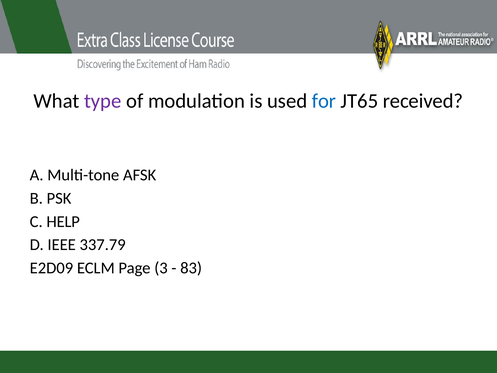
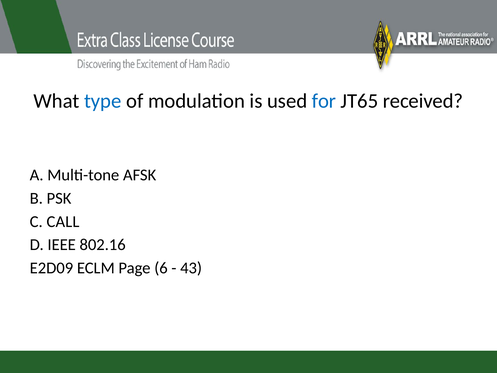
type colour: purple -> blue (103, 101)
HELP: HELP -> CALL (63, 221)
337.79: 337.79 -> 802.16 (103, 245)
3: 3 -> 6 (161, 268)
83: 83 -> 43 (191, 268)
